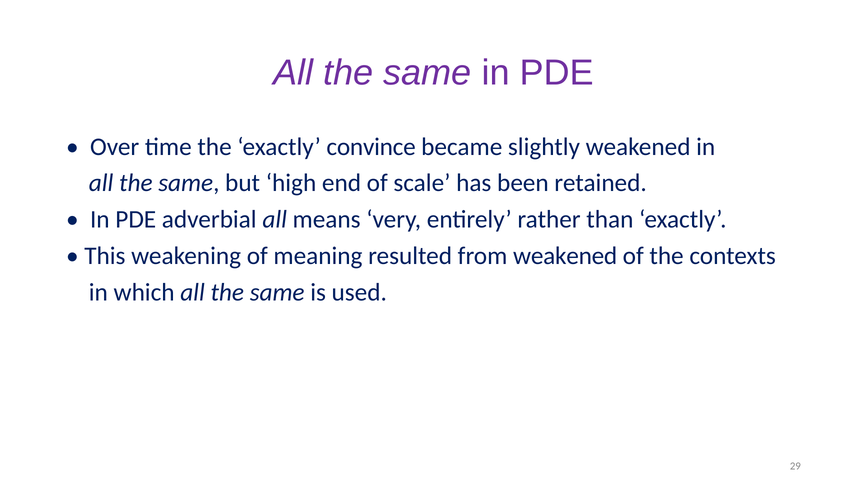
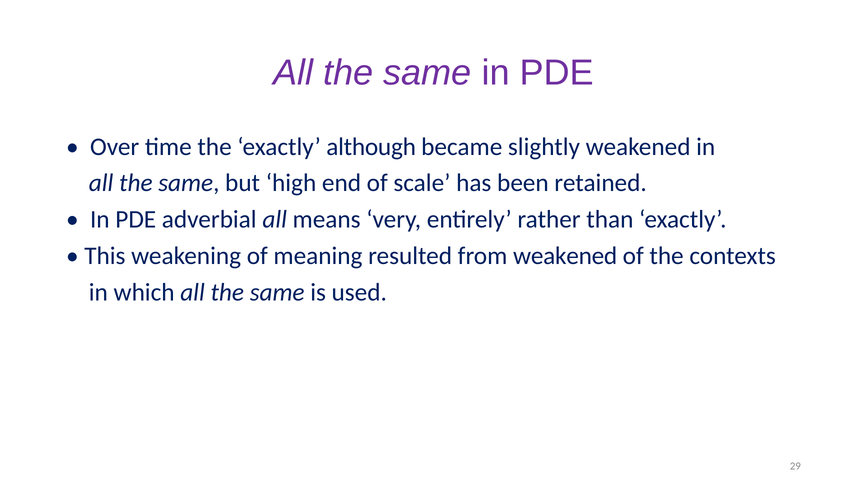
convince: convince -> although (371, 147)
